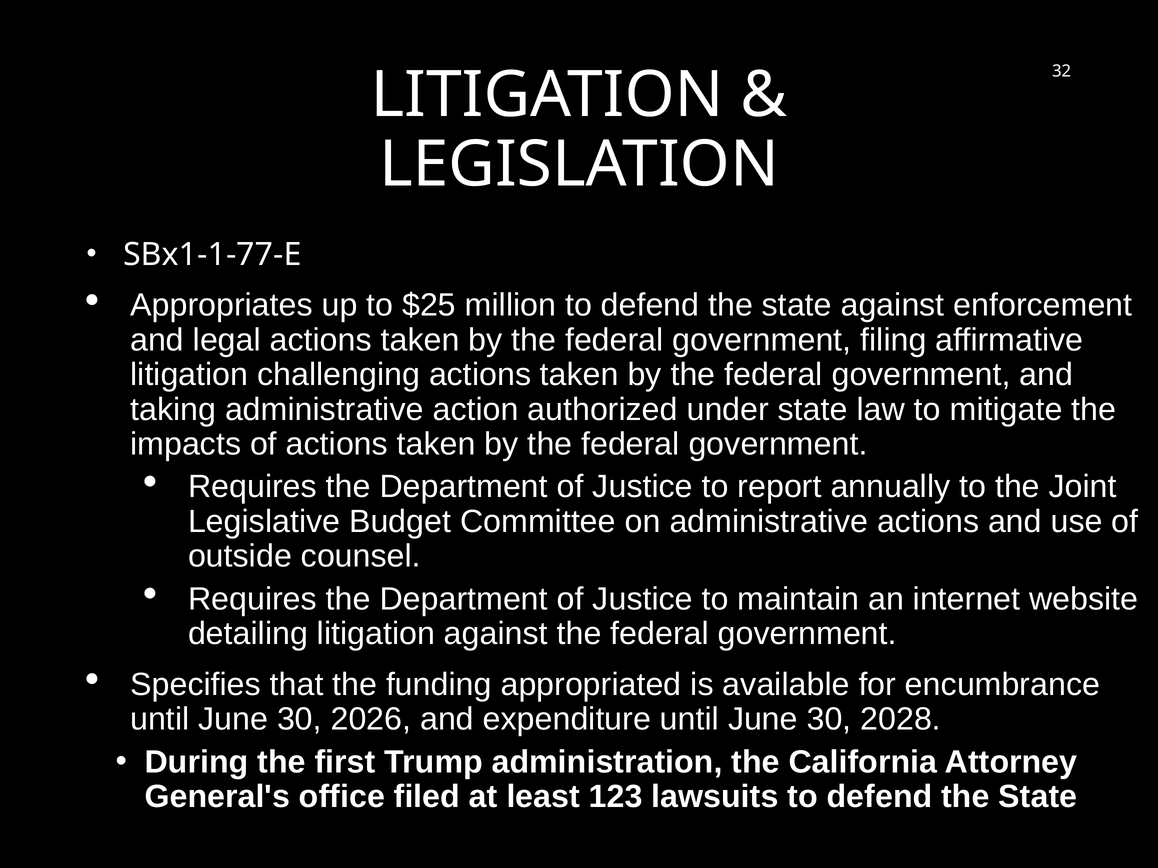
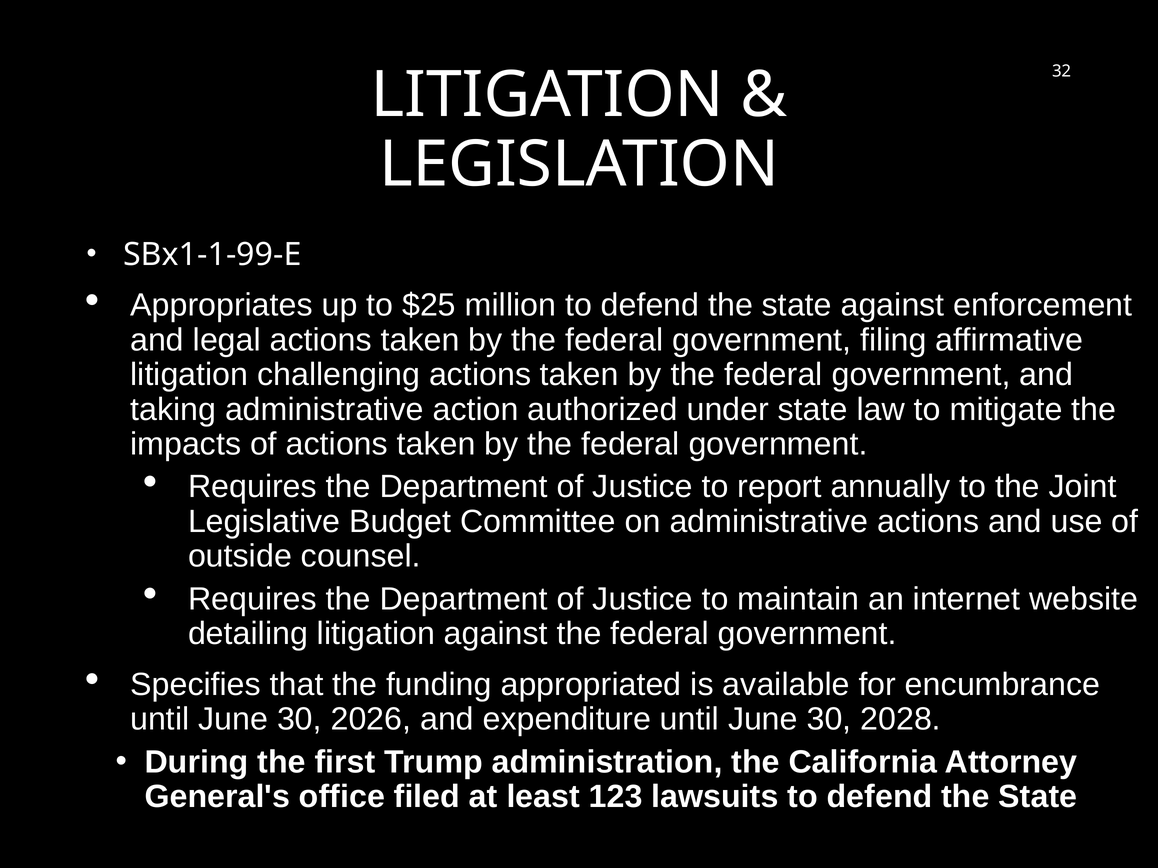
SBx1-1-77-E: SBx1-1-77-E -> SBx1-1-99-E (212, 255)
